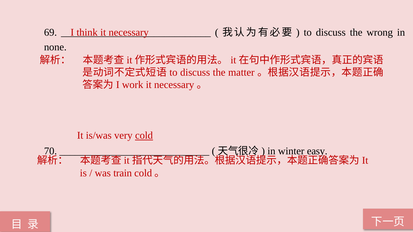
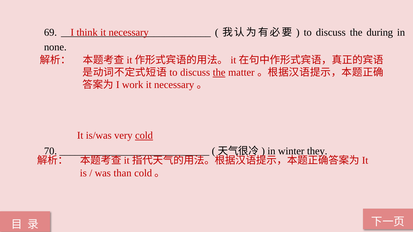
wrong: wrong -> during (380, 32)
the underline: none -> present (219, 73)
easy: easy -> they (317, 151)
train: train -> than (123, 173)
